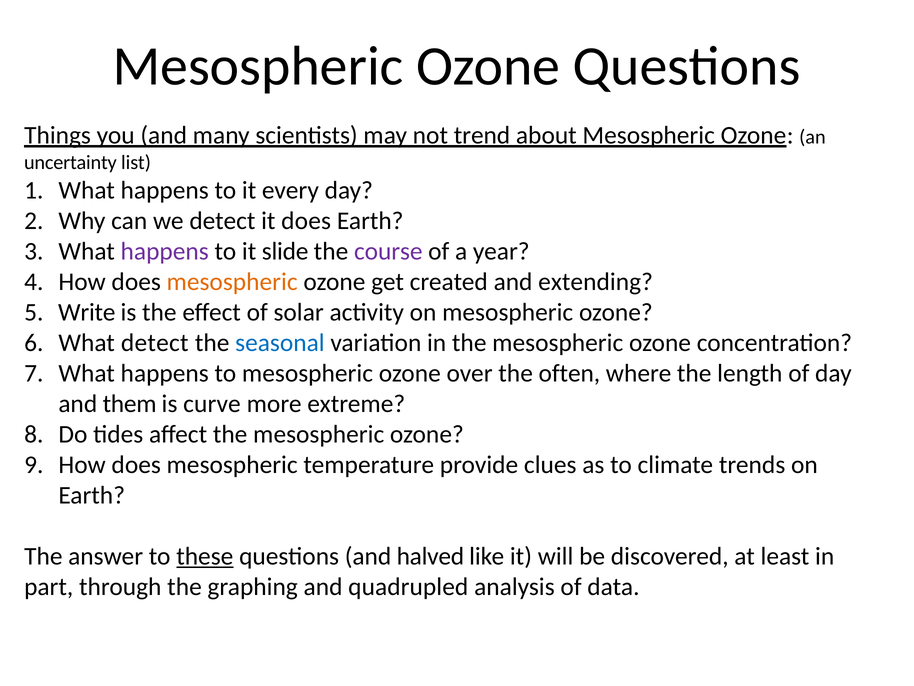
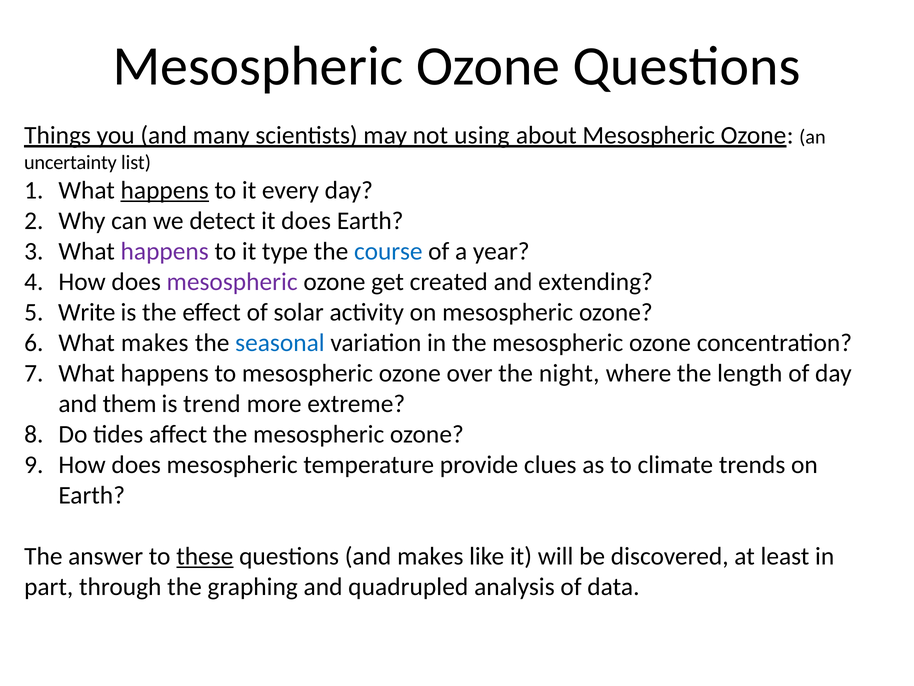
trend: trend -> using (482, 135)
happens underline: none -> present (165, 190)
slide: slide -> type (285, 251)
course colour: purple -> blue (388, 251)
mesospheric colour: orange -> purple (232, 282)
What detect: detect -> makes (155, 343)
often: often -> night (569, 373)
curve: curve -> trend (212, 404)
and halved: halved -> makes (430, 556)
